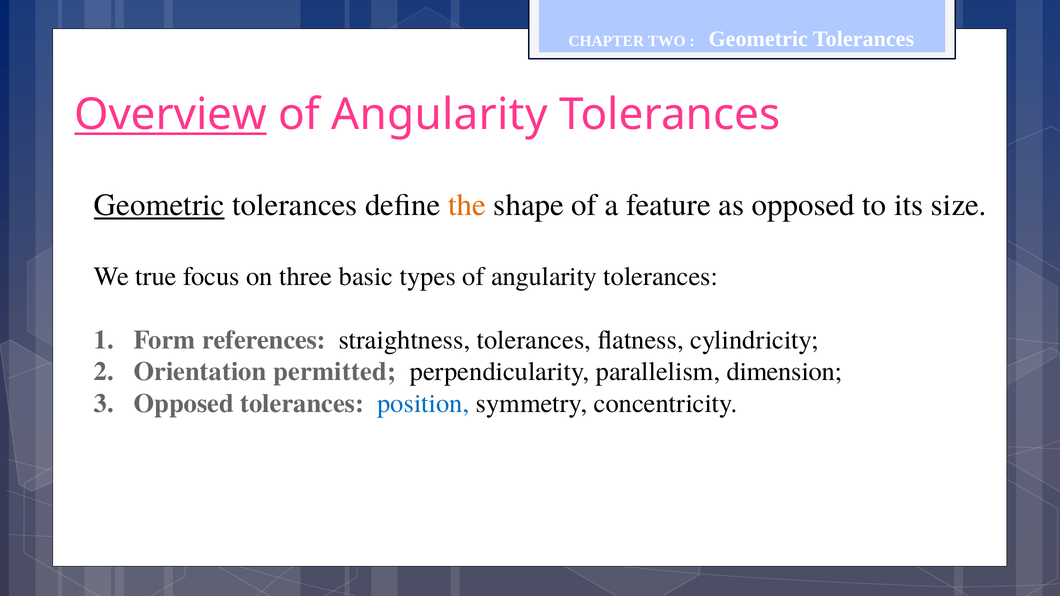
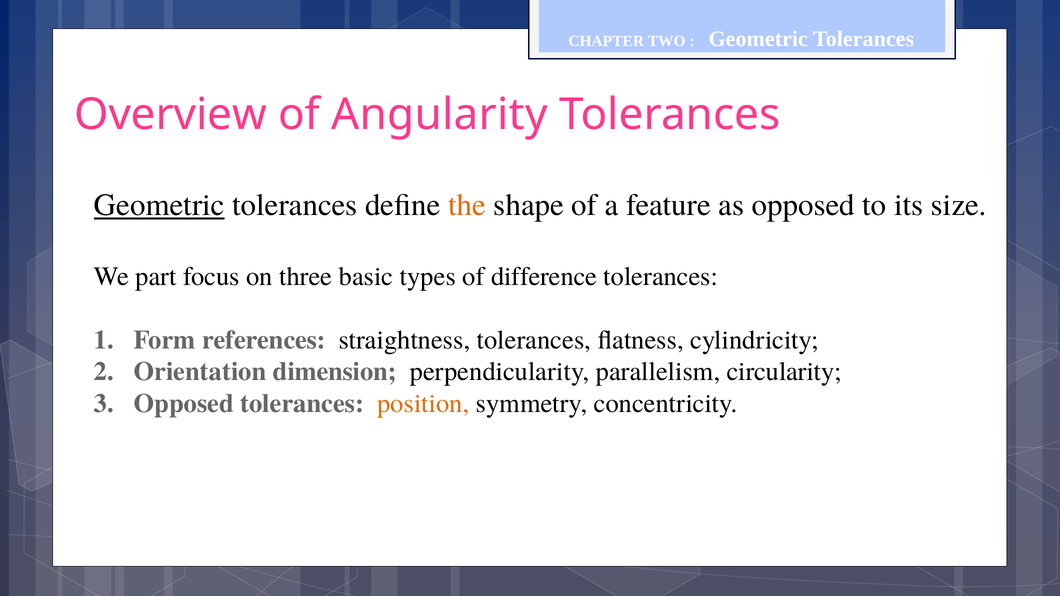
Overview underline: present -> none (171, 115)
true: true -> part (156, 276)
types of angularity: angularity -> difference (544, 276)
permitted: permitted -> dimension (335, 372)
dimension: dimension -> circularity (784, 372)
position colour: blue -> orange (423, 404)
